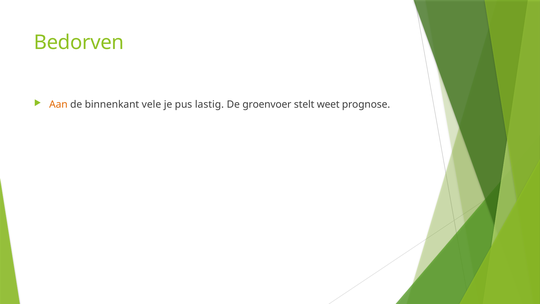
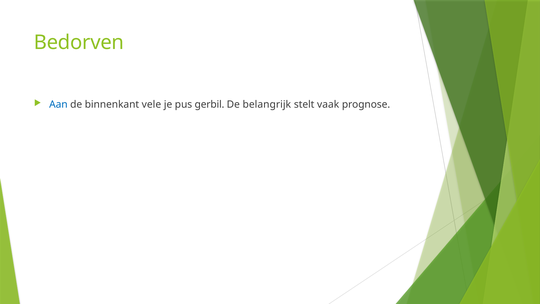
Aan colour: orange -> blue (58, 105)
lastig: lastig -> gerbil (210, 105)
groenvoer: groenvoer -> belangrijk (267, 105)
weet: weet -> vaak (328, 105)
